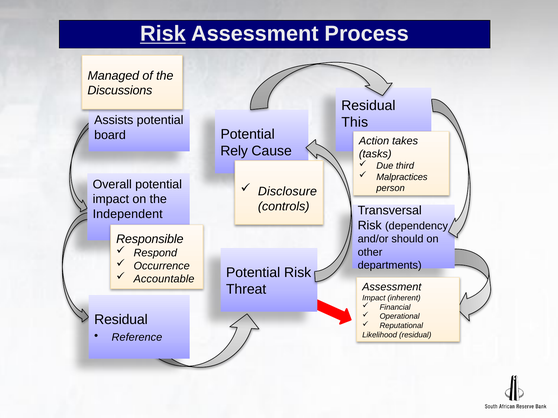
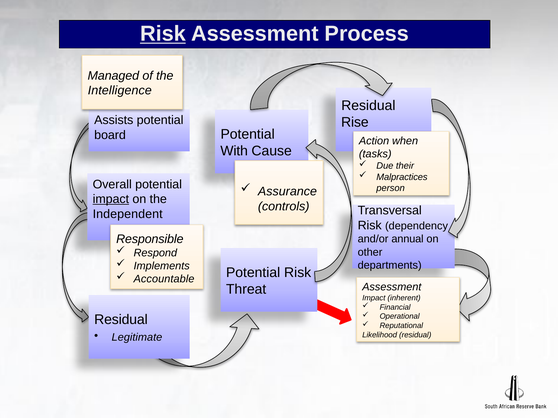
Discussions: Discussions -> Intelligence (120, 91)
This: This -> Rise (355, 122)
takes: takes -> when (405, 141)
Rely: Rely -> With (234, 151)
third: third -> their (405, 166)
Disclosure: Disclosure -> Assurance (287, 192)
impact underline: none -> present (111, 199)
should: should -> annual (408, 239)
Occurrence: Occurrence -> Implements (162, 266)
Reference: Reference -> Legitimate (137, 338)
